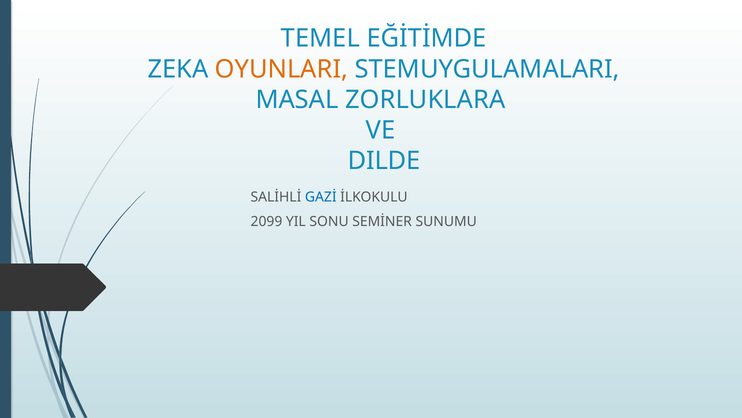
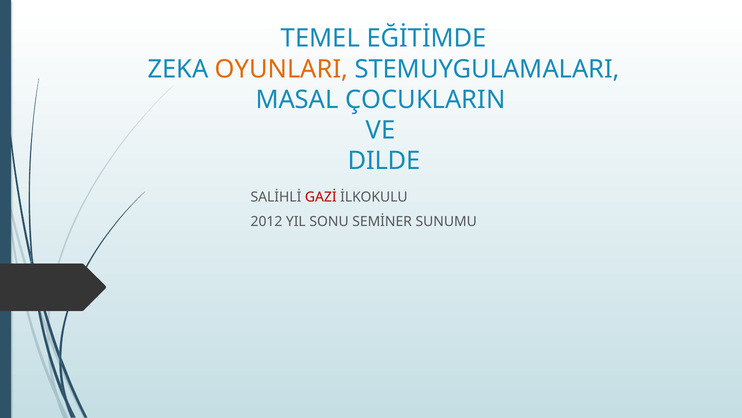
ZORLUKLARA: ZORLUKLARA -> ÇOCUKLARIN (425, 100)
GAZİ colour: blue -> red (321, 197)
2099: 2099 -> 2012 (266, 221)
